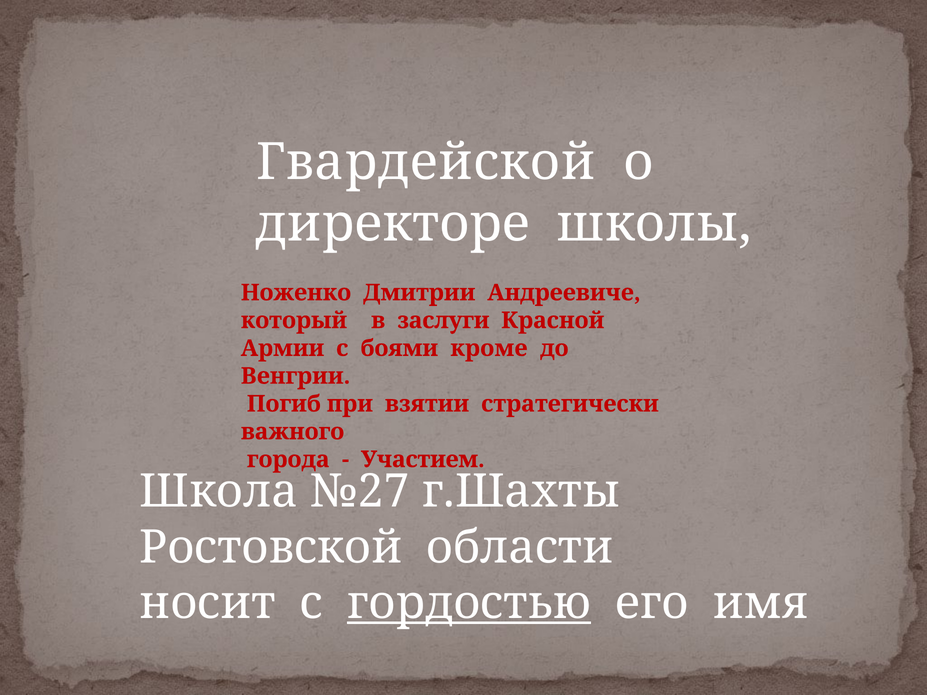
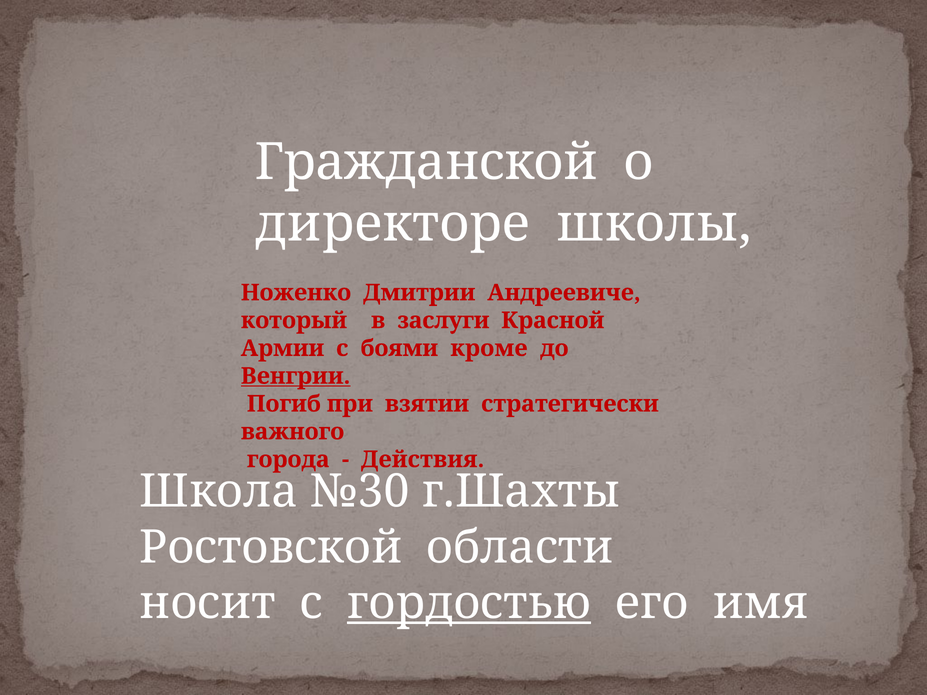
Гвардейской: Гвардейской -> Гражданской (426, 162)
Венгрии underline: none -> present (296, 376)
Участием: Участием -> Действия (423, 460)
№27: №27 -> №30 (360, 492)
